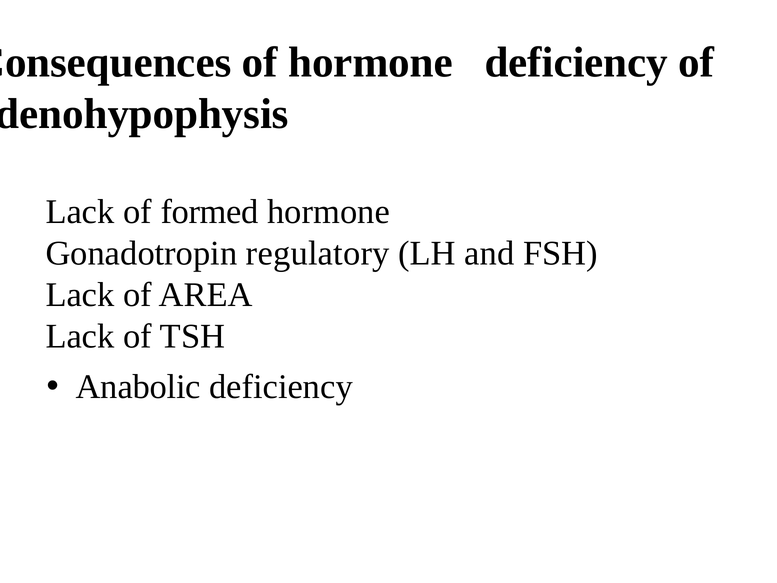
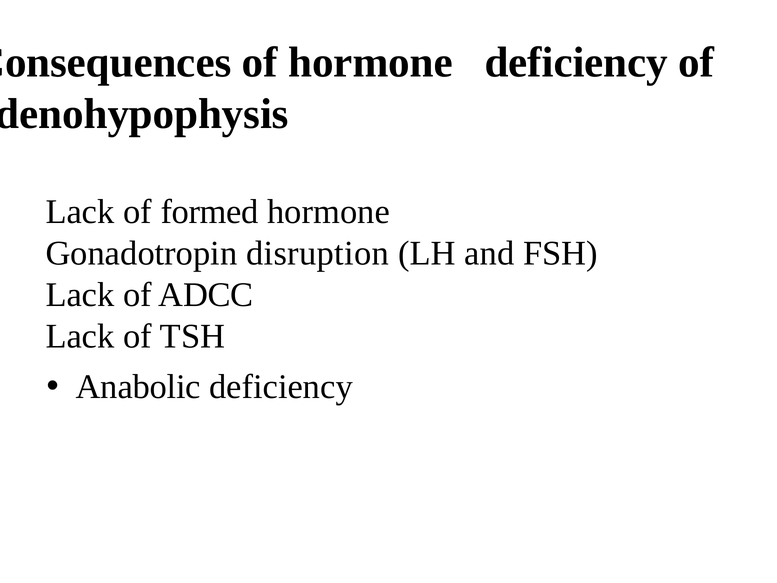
regulatory: regulatory -> disruption (318, 253)
AREA: AREA -> ADCC (206, 295)
